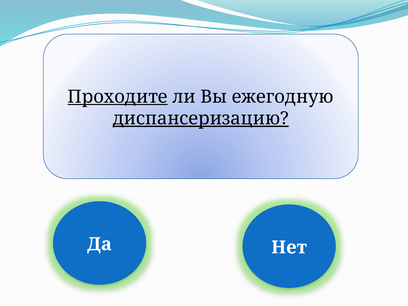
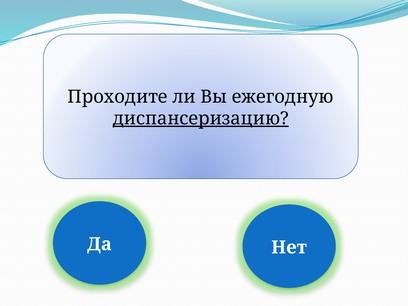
Проходите underline: present -> none (118, 97)
